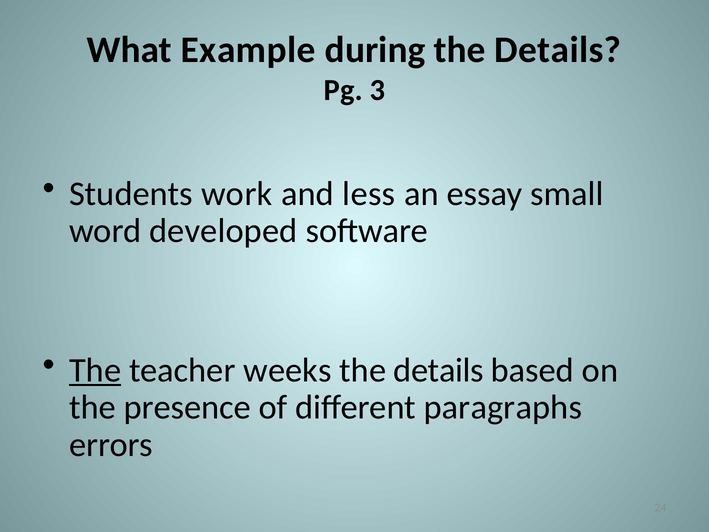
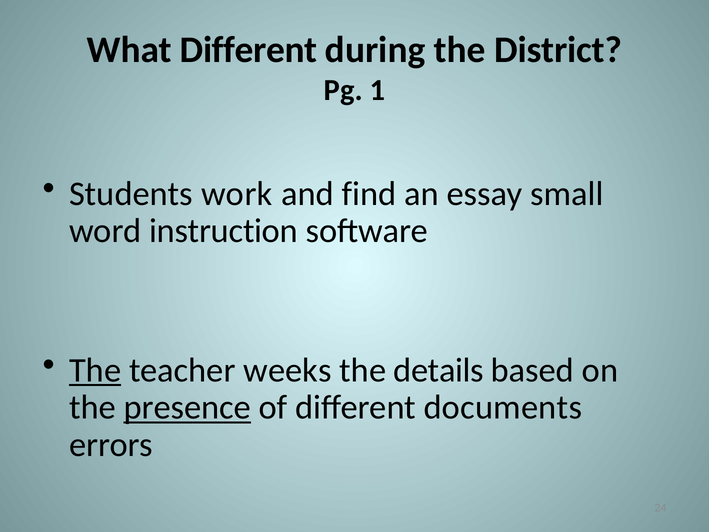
What Example: Example -> Different (249, 50)
during the Details: Details -> District (558, 50)
3: 3 -> 1 (377, 90)
less: less -> find (369, 194)
developed: developed -> instruction (224, 231)
presence underline: none -> present (187, 407)
paragraphs: paragraphs -> documents (503, 407)
